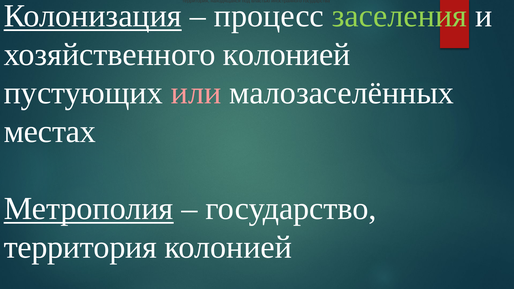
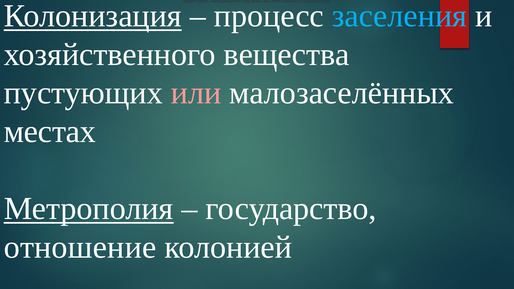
заселения colour: light green -> light blue (399, 16)
хозяйственного колонией: колонией -> вещества (287, 54)
территория: территория -> отношение (80, 247)
